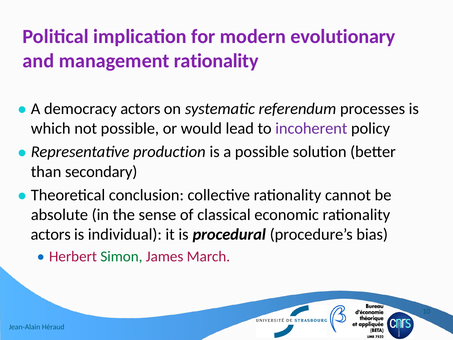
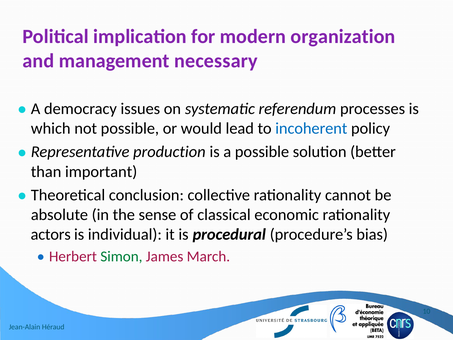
evolutionary: evolutionary -> organization (343, 37)
management rationality: rationality -> necessary (216, 61)
democracy actors: actors -> issues (140, 109)
incoherent colour: purple -> blue (311, 128)
secondary: secondary -> important (101, 171)
